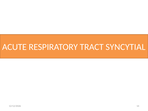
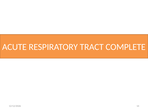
SYNCYTIAL: SYNCYTIAL -> COMPLETE (126, 47)
